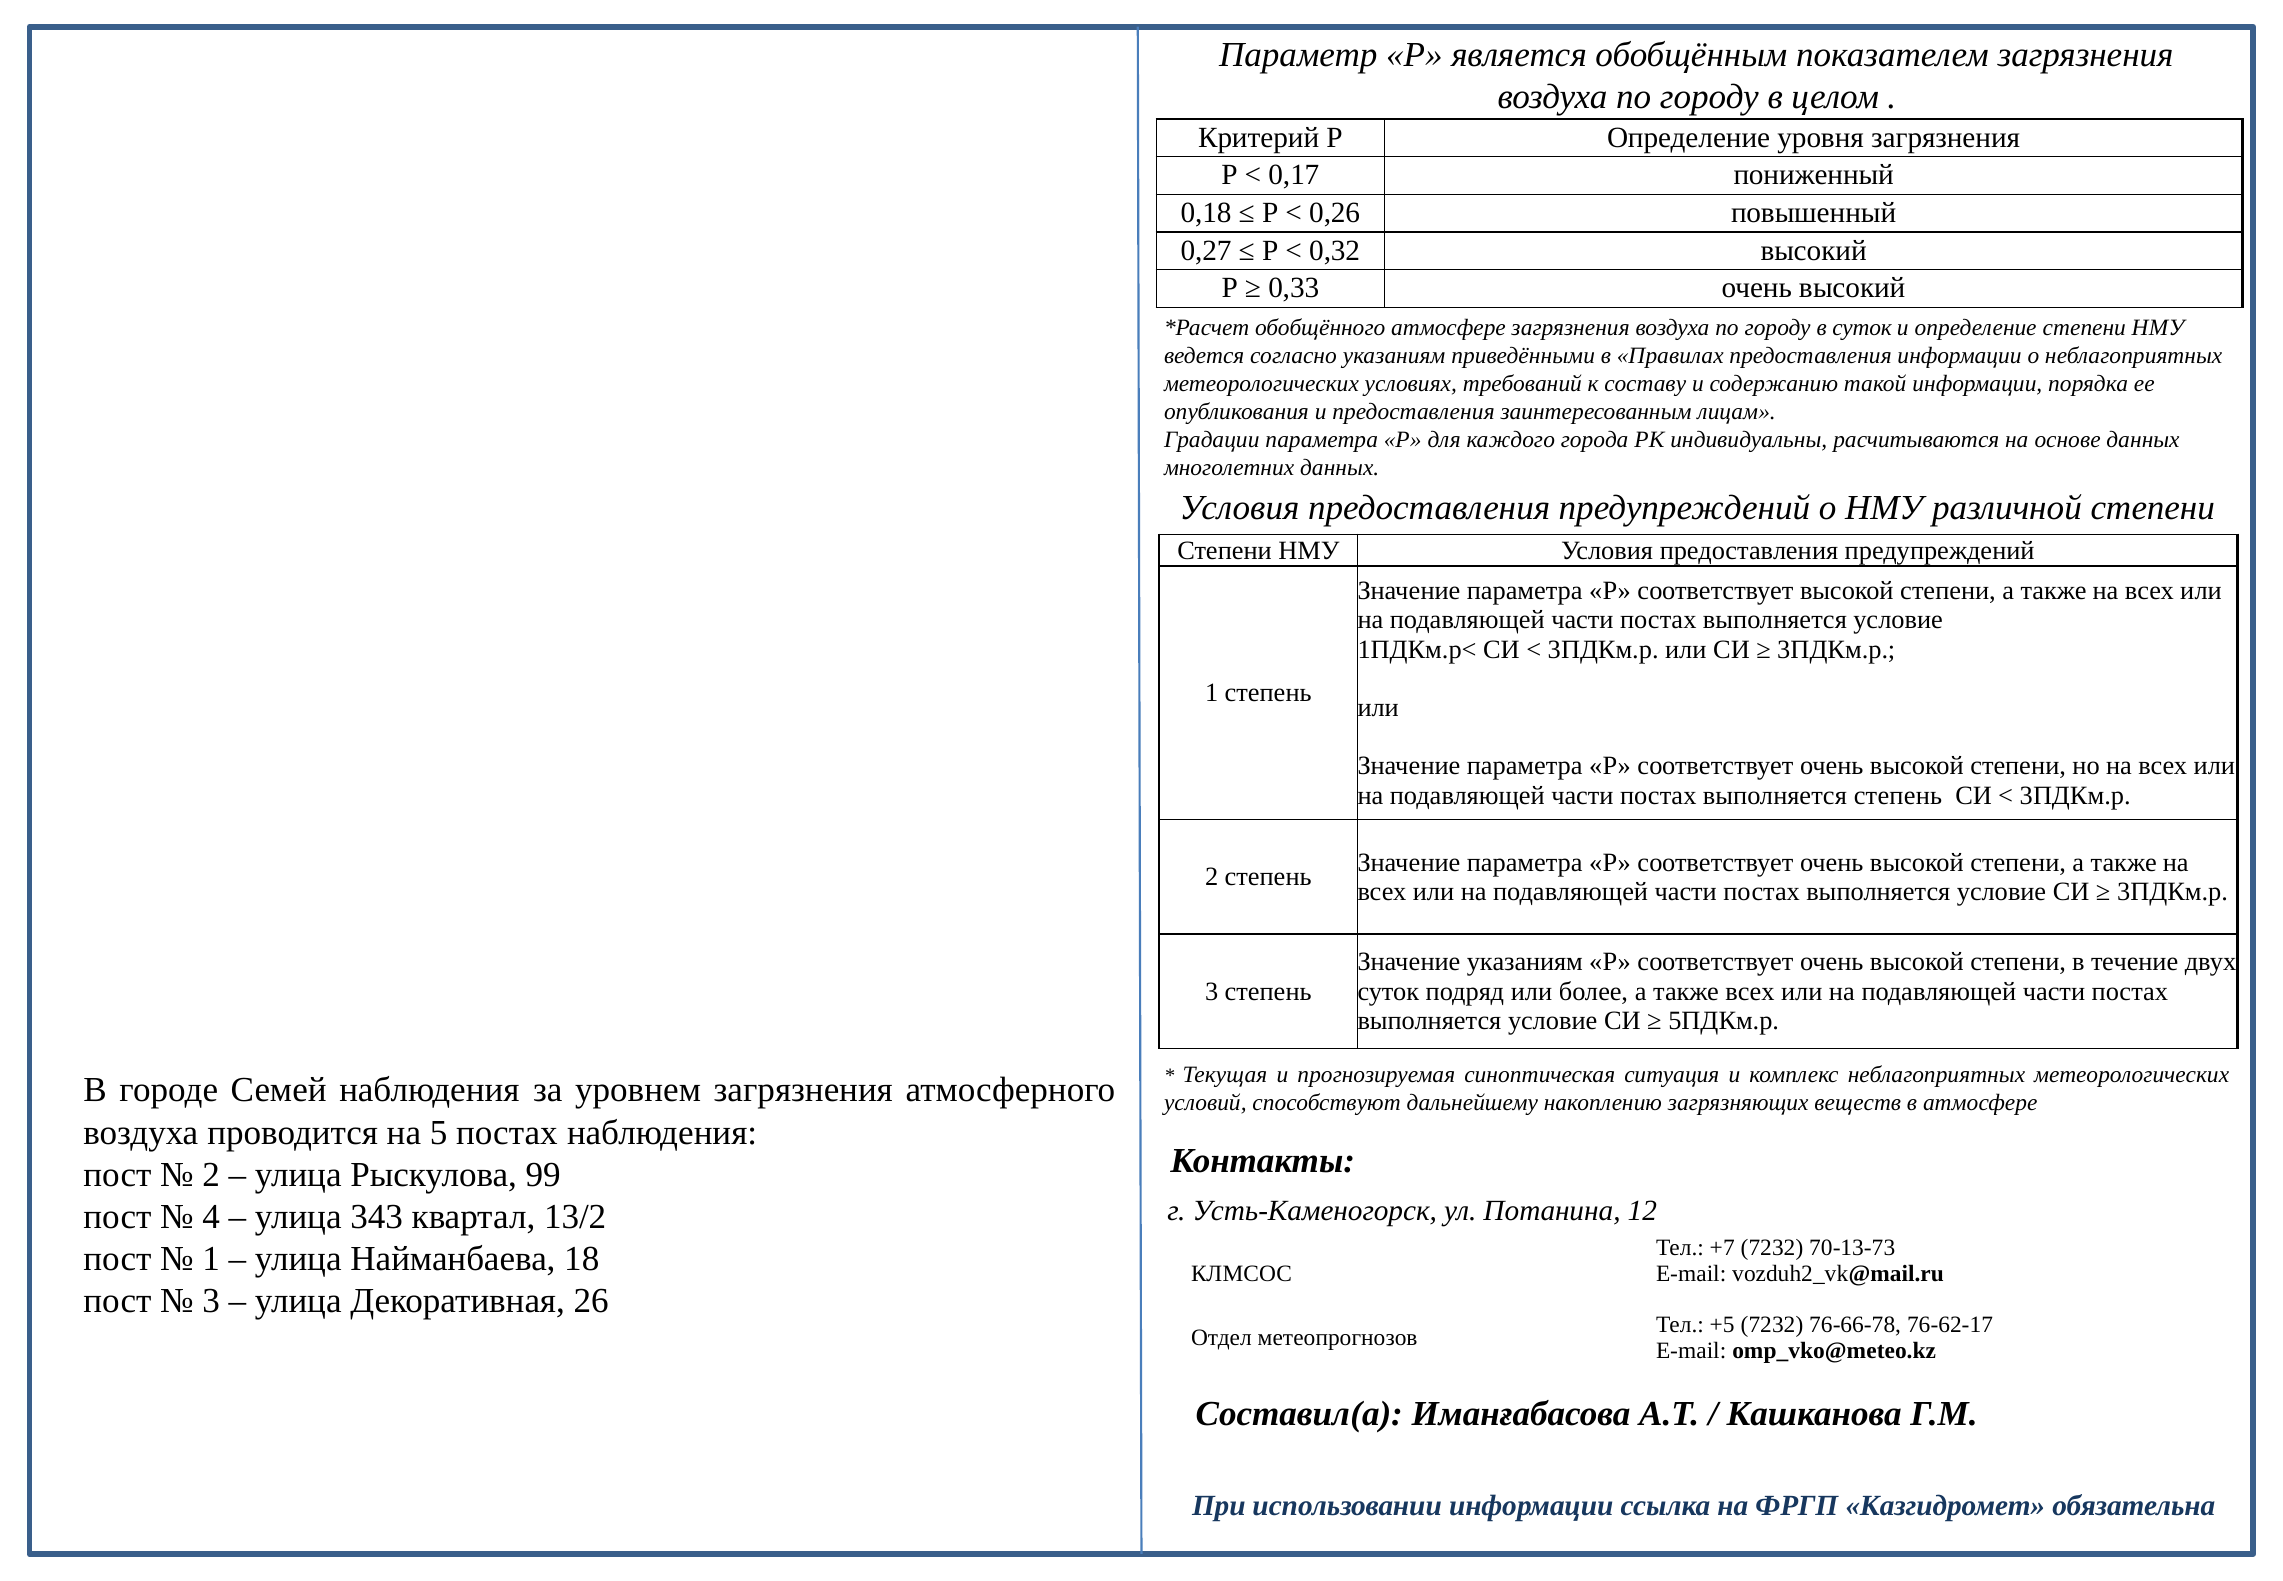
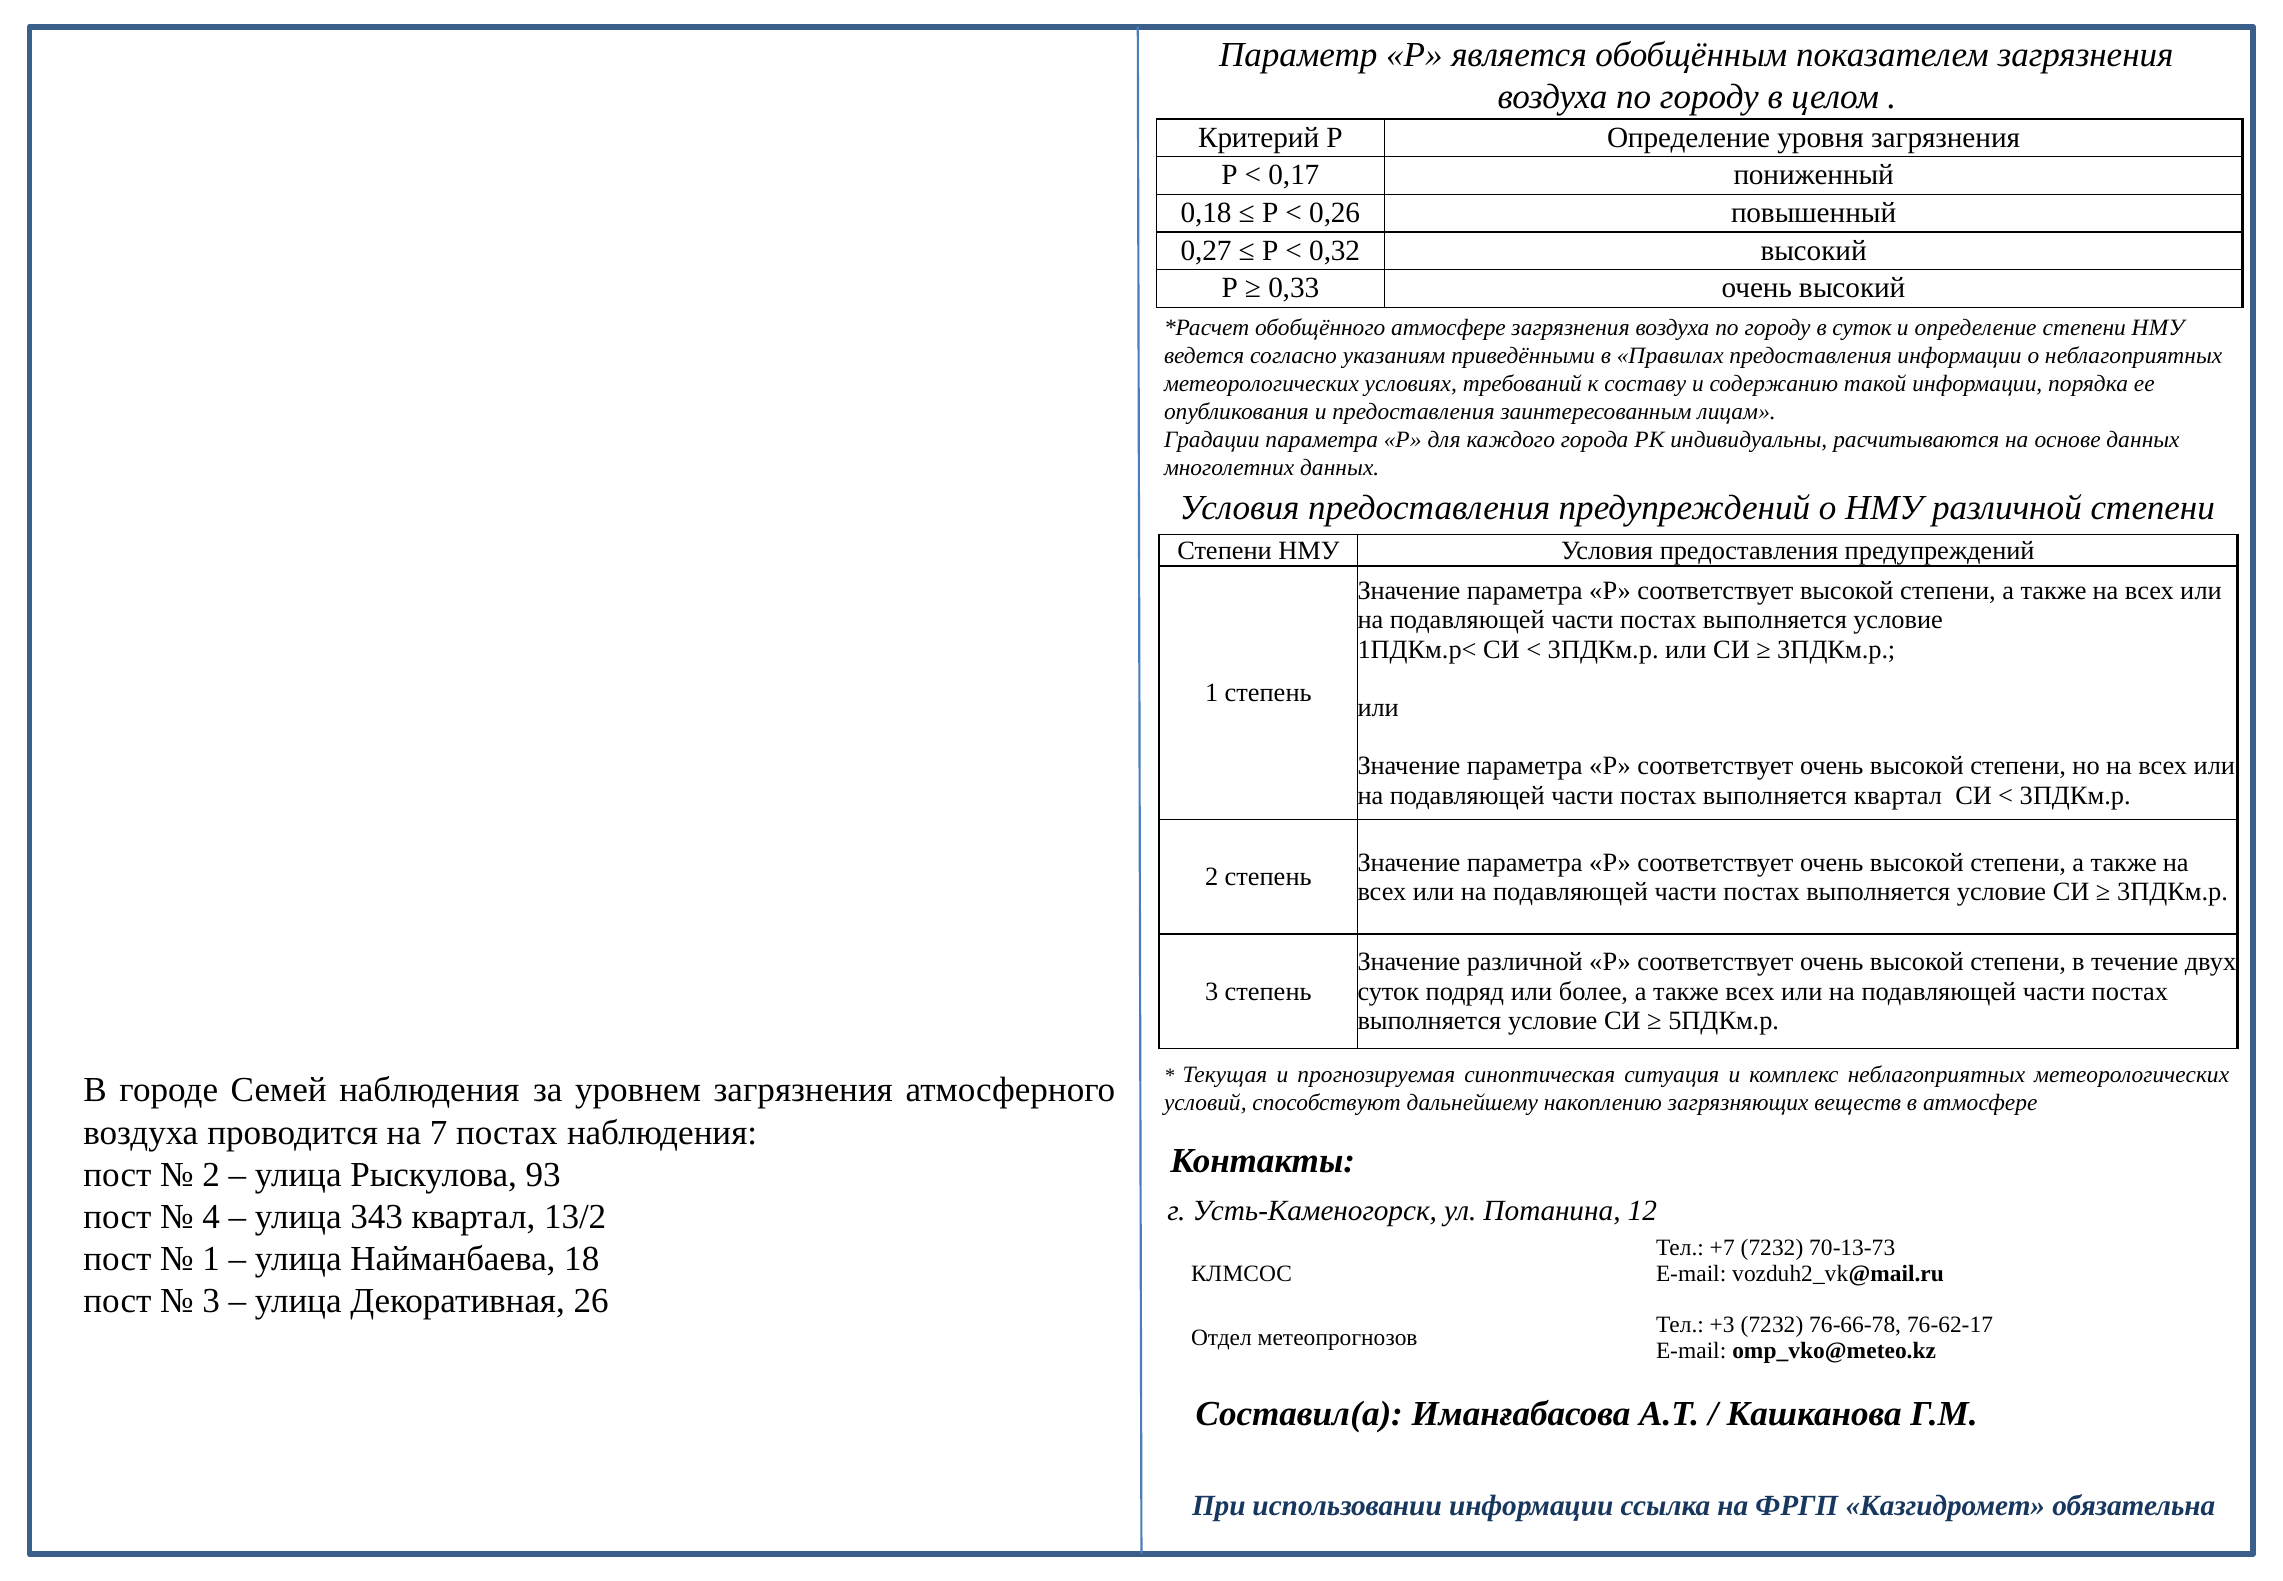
выполняется степень: степень -> квартал (1898, 795)
Значение указаниям: указаниям -> различной (1525, 962)
5: 5 -> 7 (439, 1132)
99: 99 -> 93 (543, 1174)
+5: +5 -> +3 (1722, 1324)
